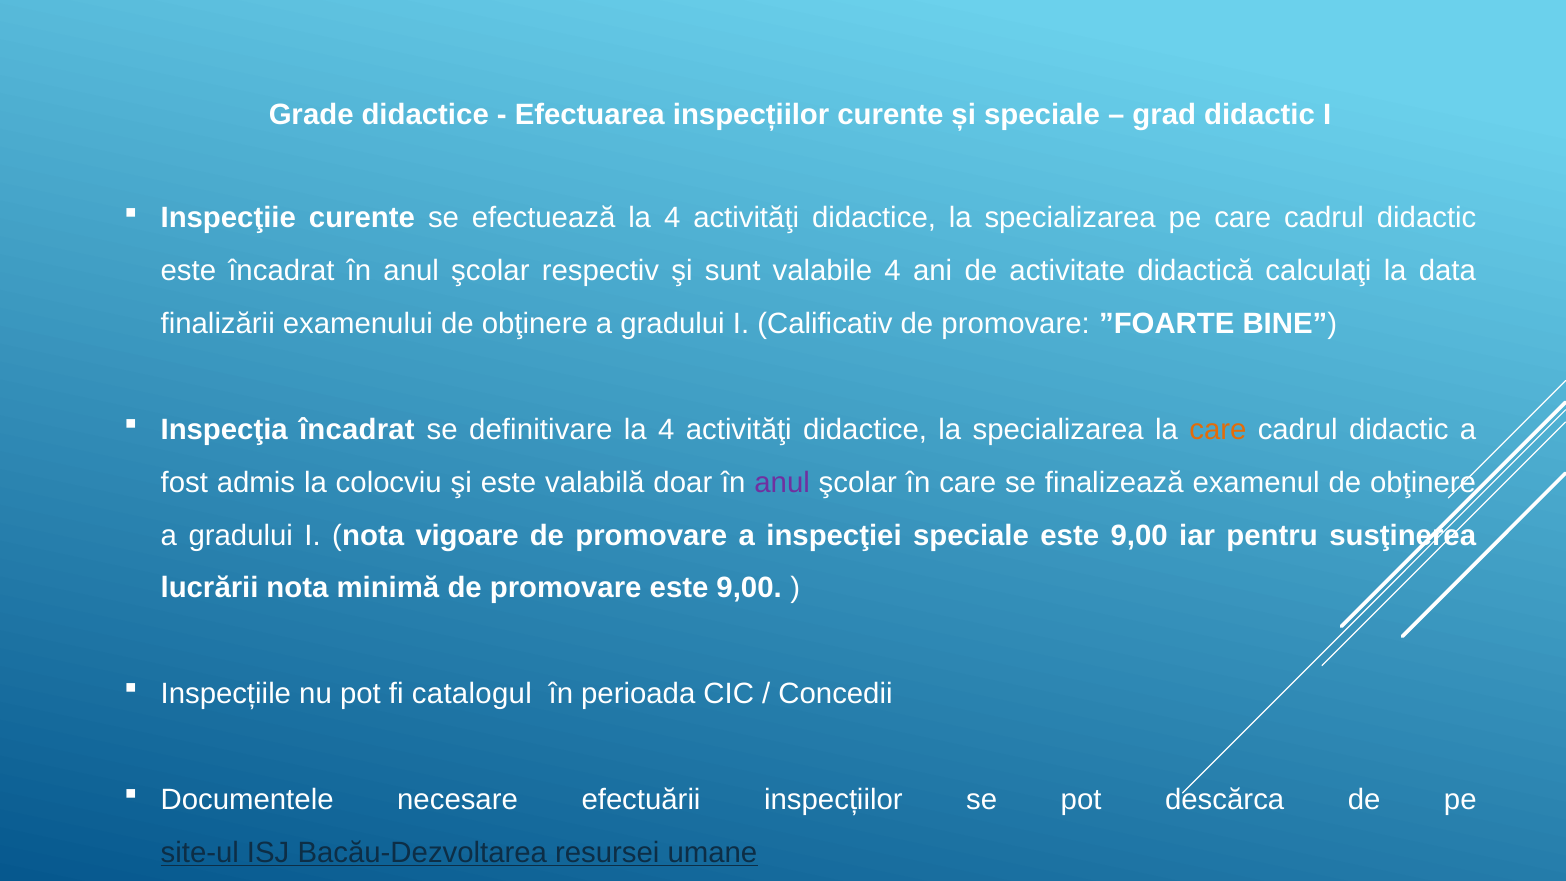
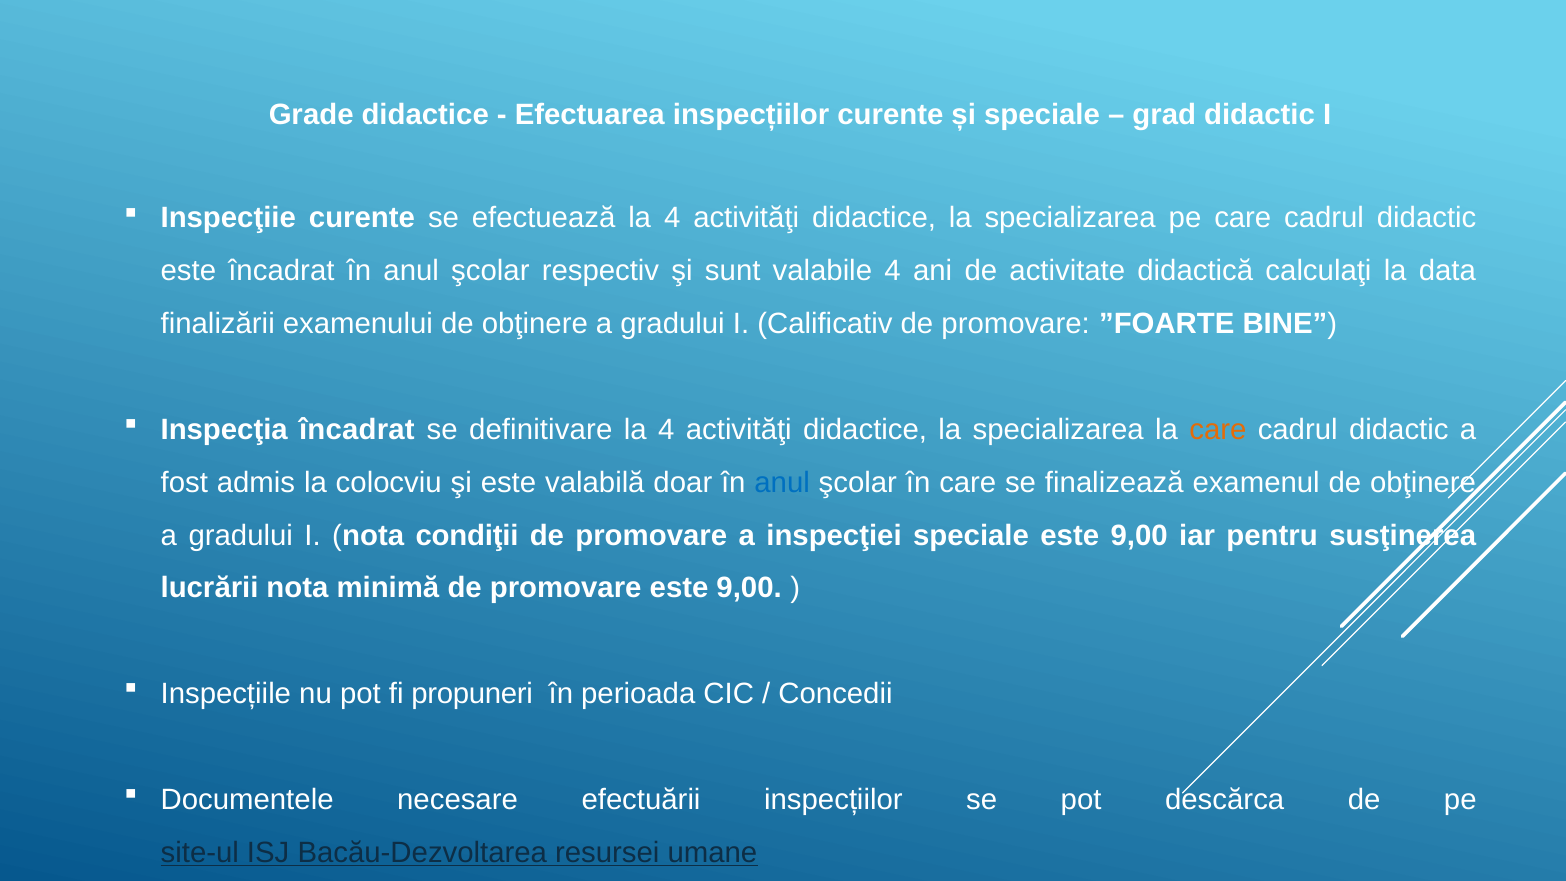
anul colour: purple -> blue (782, 482)
vigoare: vigoare -> condiţii (467, 535)
catalogul: catalogul -> propuneri (472, 694)
